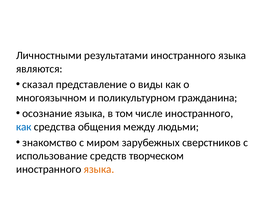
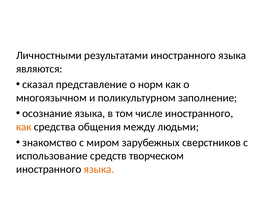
виды: виды -> норм (151, 85)
гражданина: гражданина -> заполнение (208, 98)
как colour: blue -> orange (24, 127)
